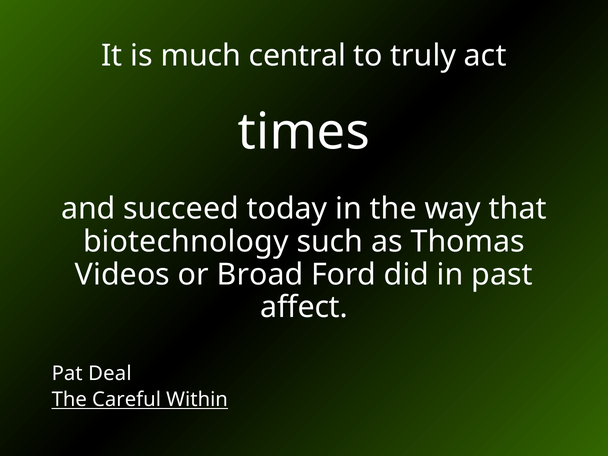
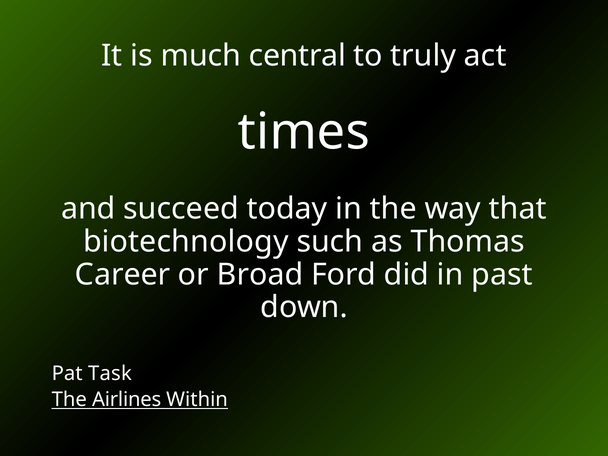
Videos: Videos -> Career (123, 275)
affect: affect -> down (304, 307)
Deal: Deal -> Task (110, 373)
Careful: Careful -> Airlines (127, 399)
